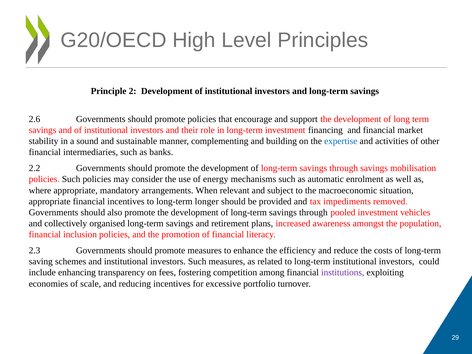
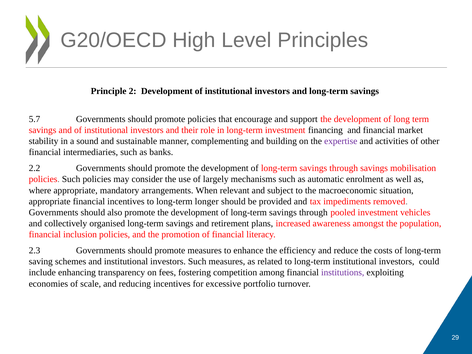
2.6: 2.6 -> 5.7 (35, 119)
expertise colour: blue -> purple (341, 141)
energy: energy -> largely (216, 179)
